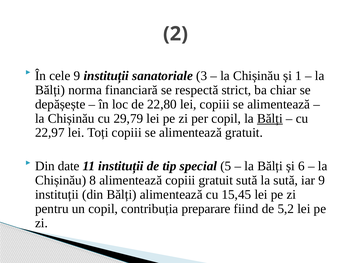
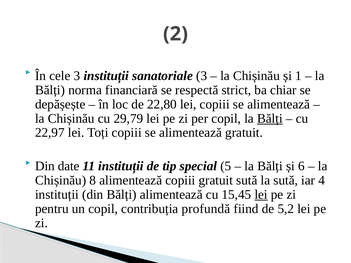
cele 9: 9 -> 3 (77, 76)
iar 9: 9 -> 4 (322, 181)
lei underline: none -> present (261, 195)
preparare: preparare -> profundă (206, 209)
